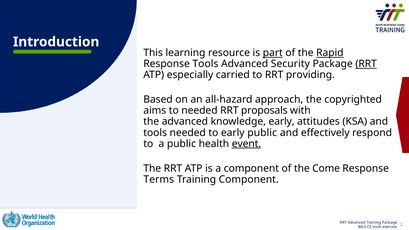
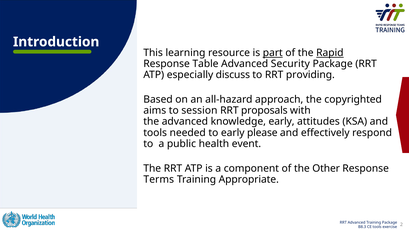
Response Tools: Tools -> Table (205, 64)
RRT underline: present -> none (366, 64)
carried: carried -> discuss (233, 75)
to needed: needed -> session (199, 111)
early public: public -> please (262, 133)
event underline: present -> none (246, 144)
Come: Come -> Other (326, 168)
Training Component: Component -> Appropriate (249, 179)
